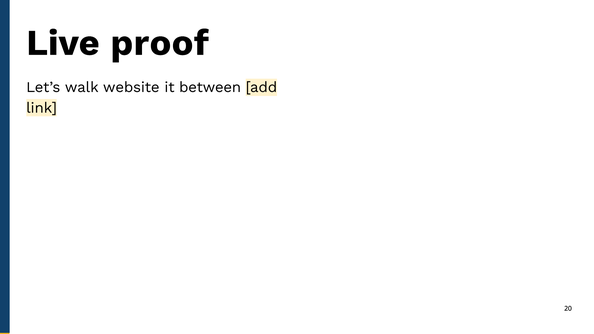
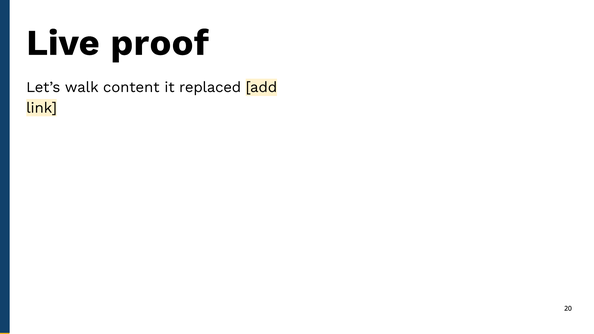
website: website -> content (131, 87)
between: between -> replaced (210, 87)
